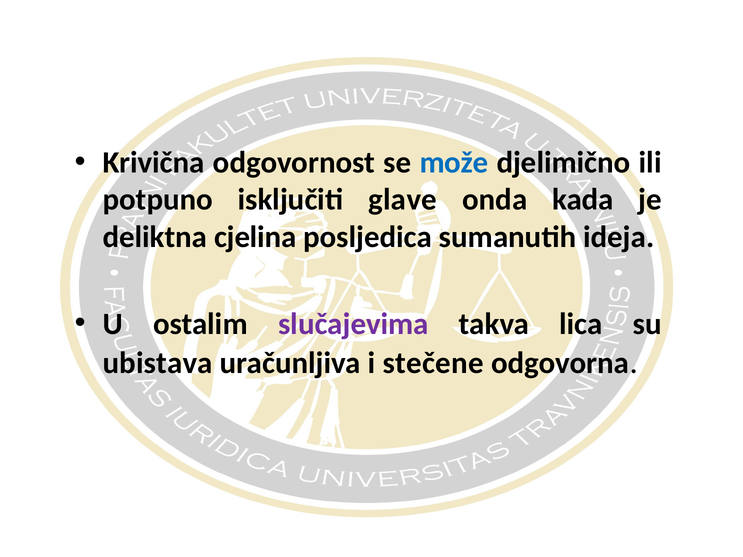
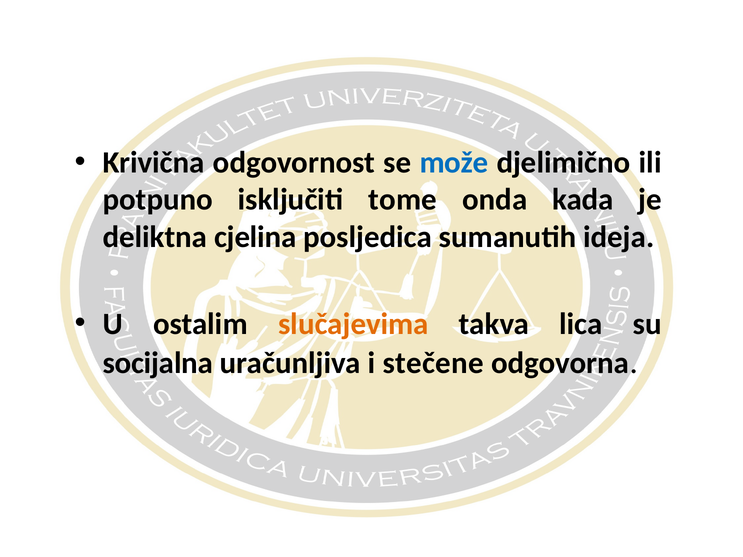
glave: glave -> tome (403, 200)
slučajevima colour: purple -> orange (353, 324)
ubistava: ubistava -> socijalna (158, 363)
